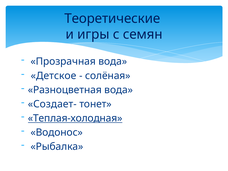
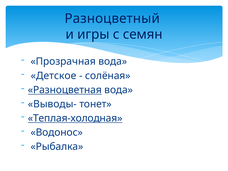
Теоретические: Теоретические -> Разноцветный (112, 18)
Разноцветная underline: none -> present (65, 90)
Создает-: Создает- -> Выводы- (52, 104)
